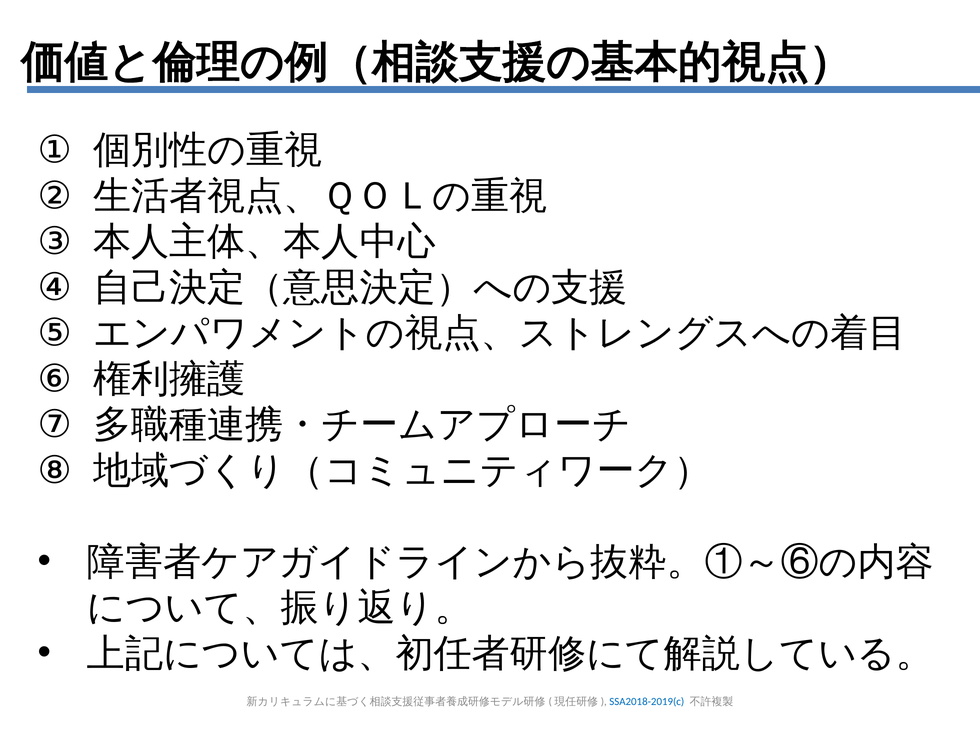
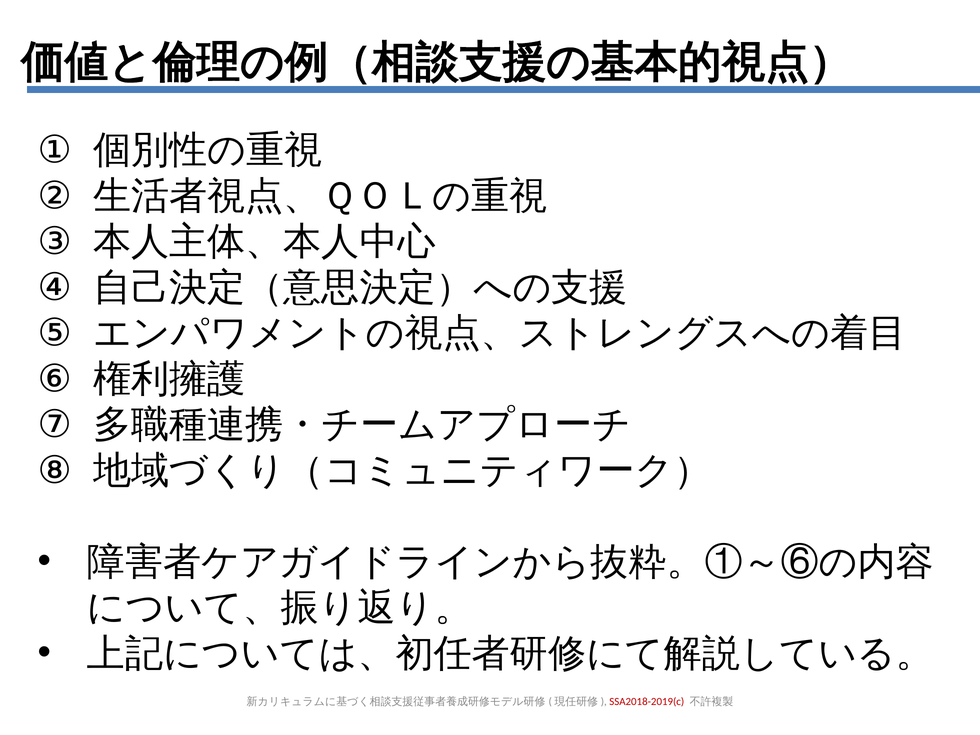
SSA2018-2019(c colour: blue -> red (647, 702)
